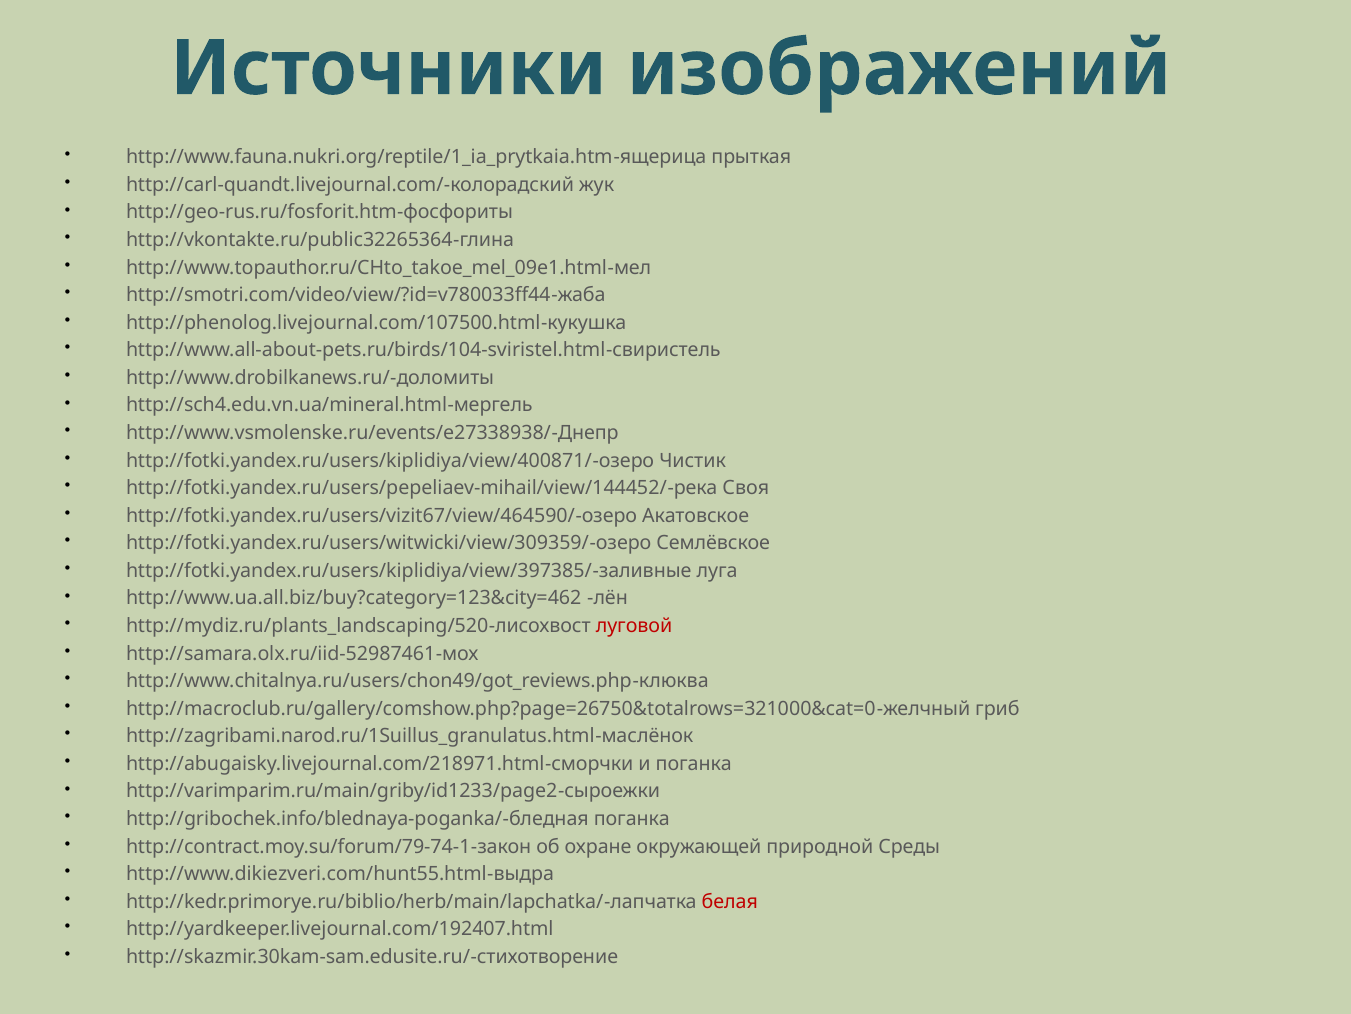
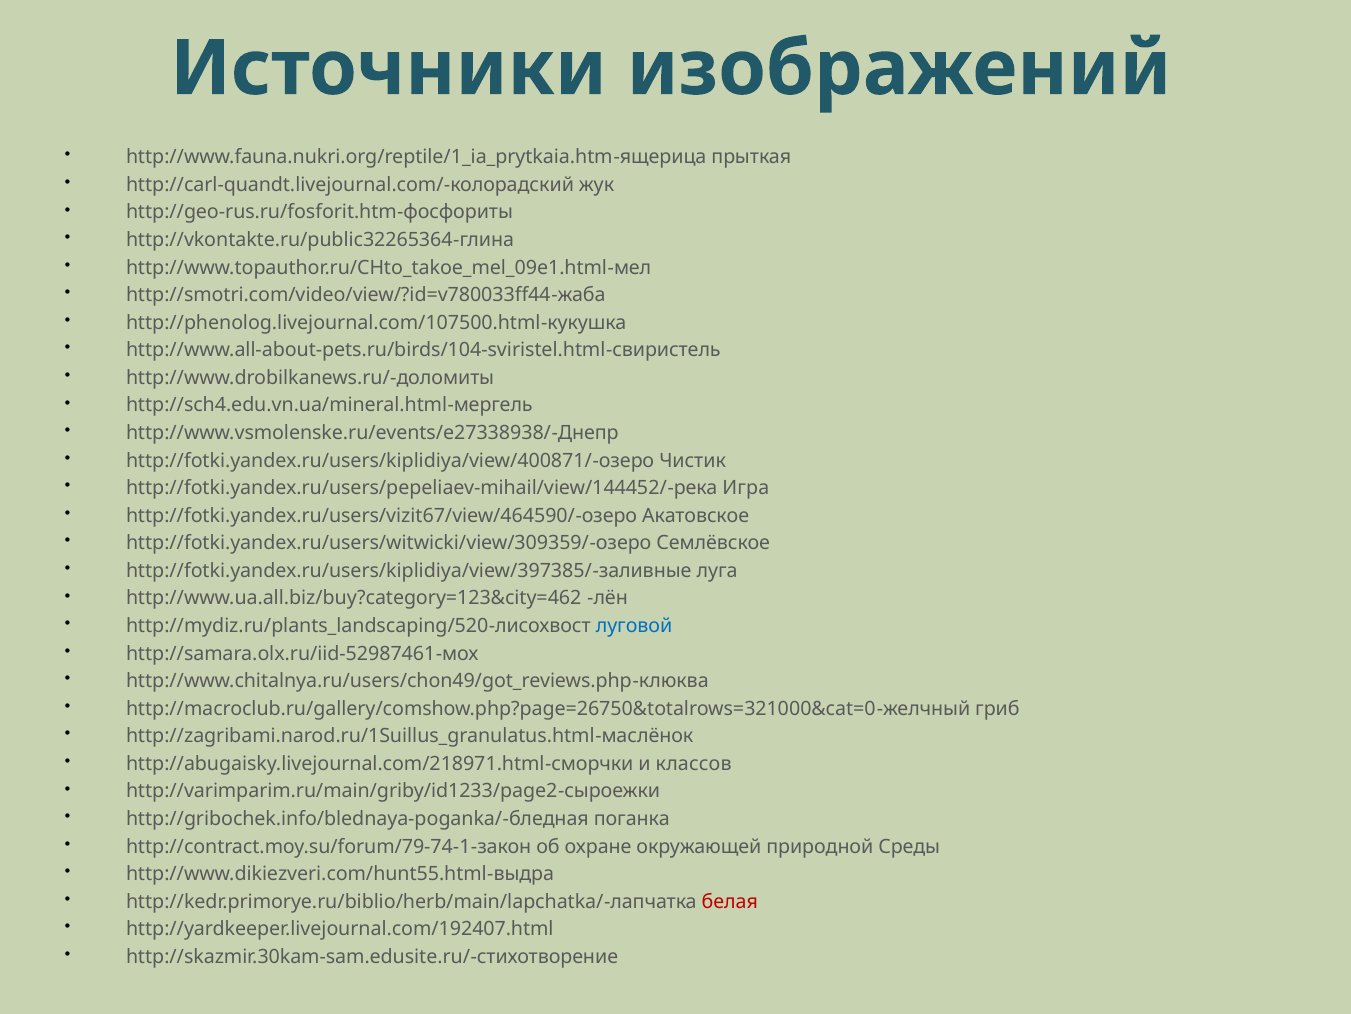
Своя: Своя -> Игра (746, 488)
луговой colour: red -> blue (634, 626)
и поганка: поганка -> классов (694, 763)
